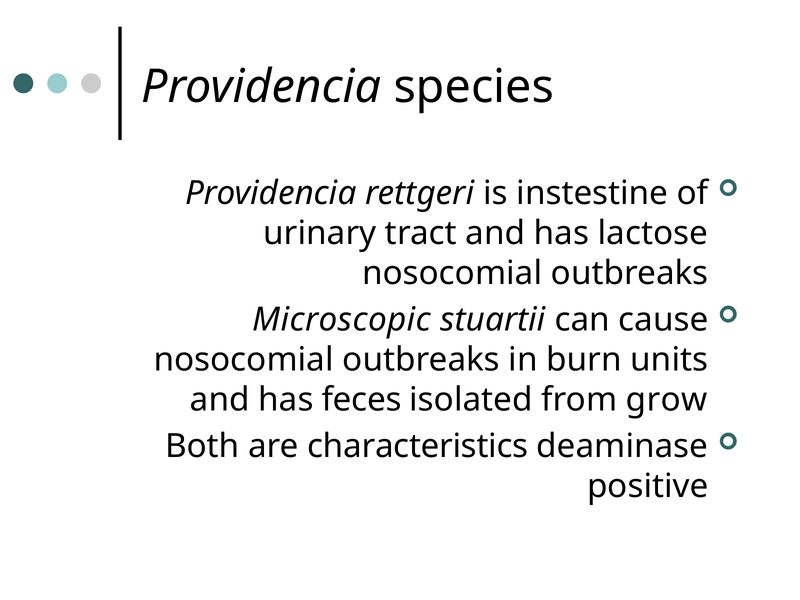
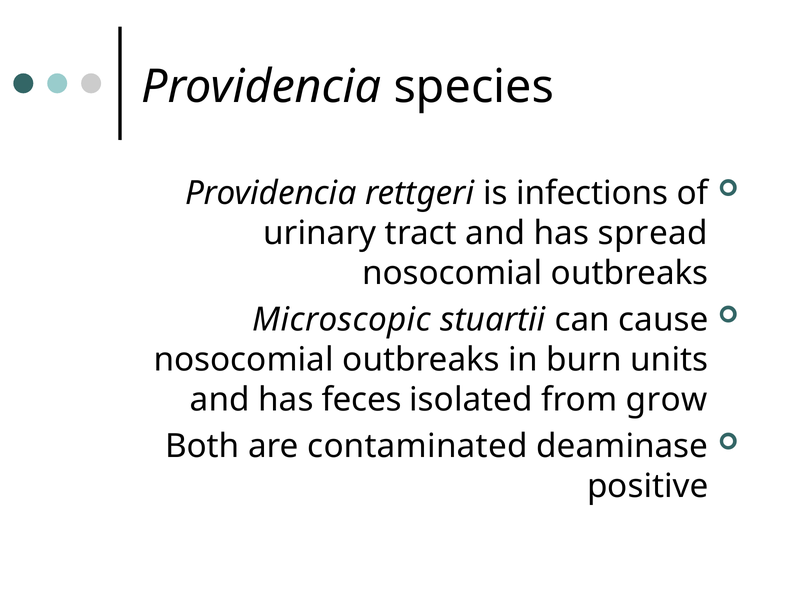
instestine: instestine -> infections (592, 193)
lactose: lactose -> spread (653, 233)
characteristics: characteristics -> contaminated (417, 446)
